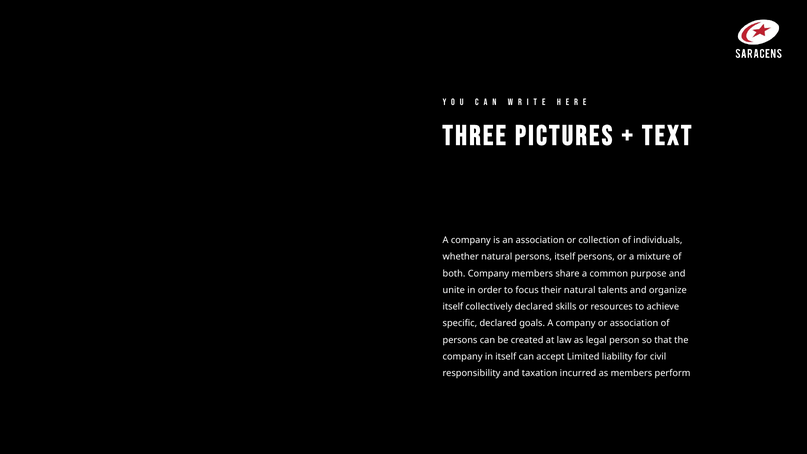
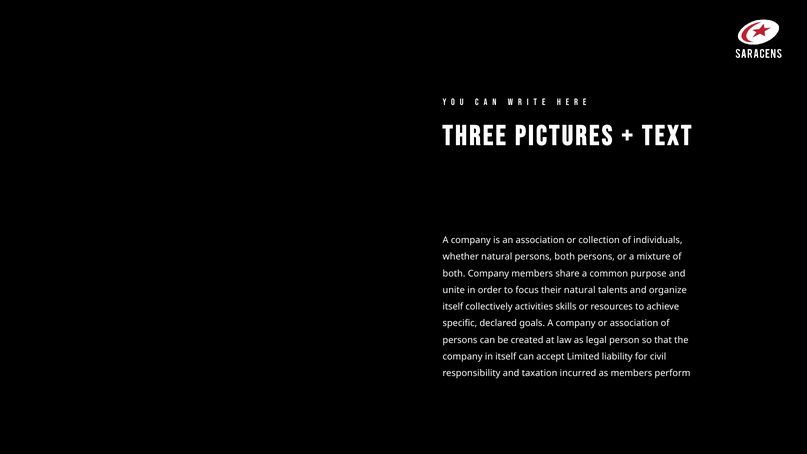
persons itself: itself -> both (565, 257)
collectively declared: declared -> activities (534, 307)
